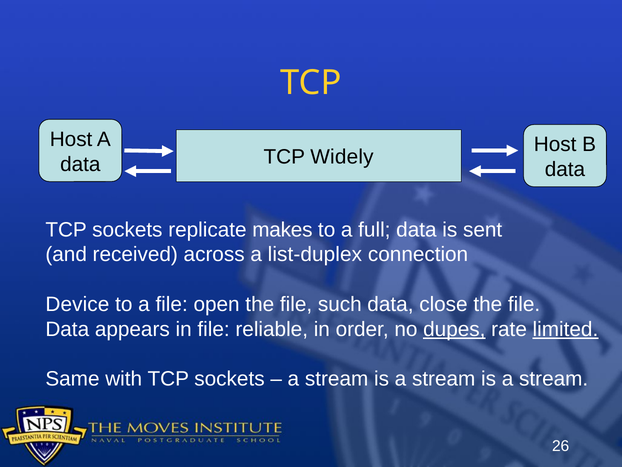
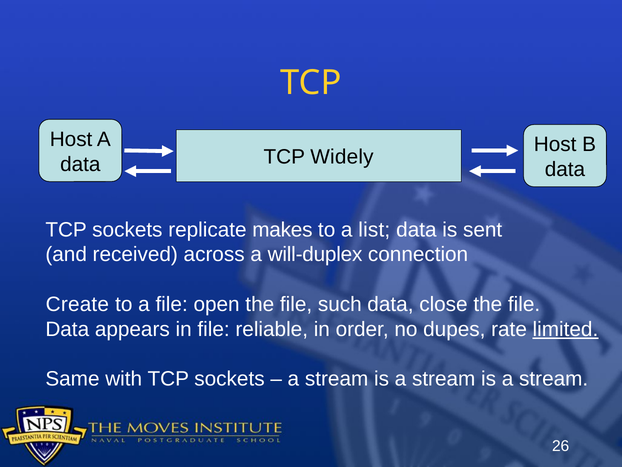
full: full -> list (374, 229)
list-duplex: list-duplex -> will-duplex (315, 254)
Device: Device -> Create (77, 304)
dupes underline: present -> none (454, 329)
